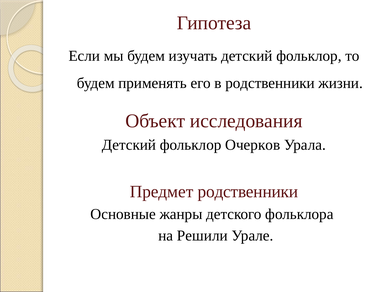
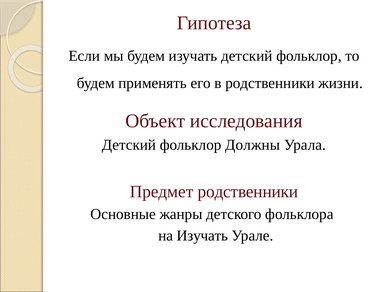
Очерков: Очерков -> Должны (253, 145)
на Решили: Решили -> Изучать (202, 235)
